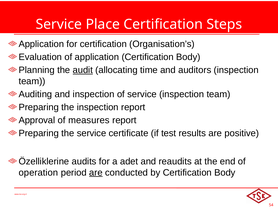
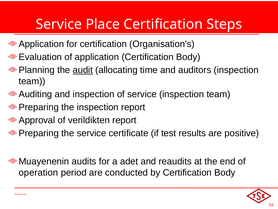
measures: measures -> verildikten (89, 120)
Özelliklerine: Özelliklerine -> Muayenenin (44, 161)
are underline: present -> none (96, 172)
